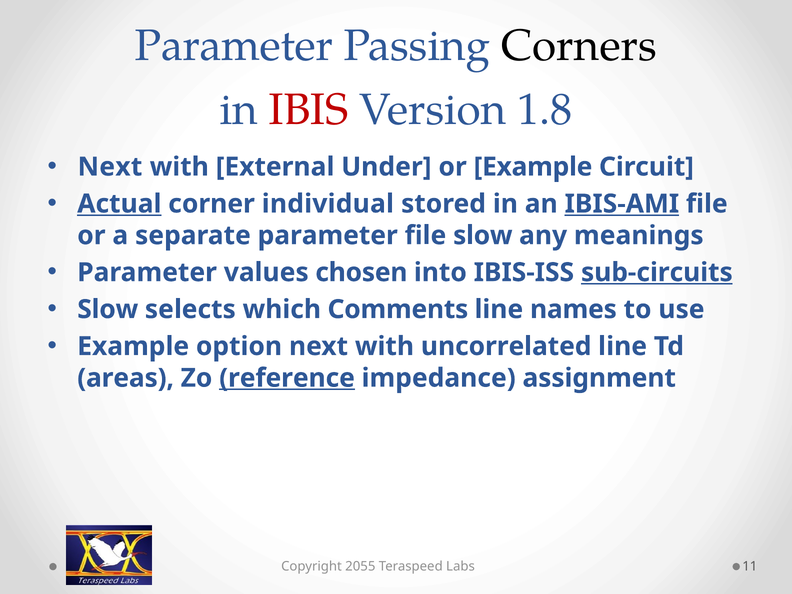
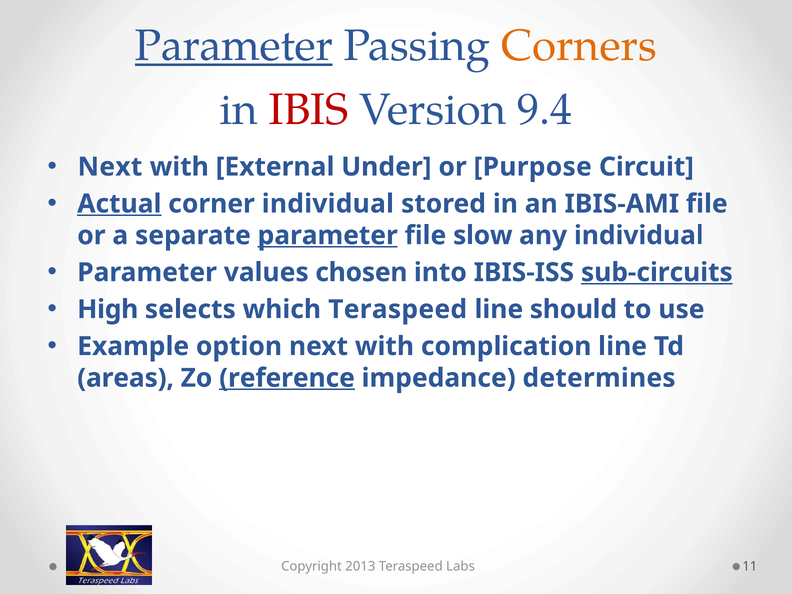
Parameter underline: none -> present (234, 46)
Corners colour: black -> orange (579, 46)
1.8: 1.8 -> 9.4 (545, 110)
or Example: Example -> Purpose (533, 167)
IBIS-AMI underline: present -> none (622, 204)
parameter underline: none -> present (328, 235)
any meanings: meanings -> individual (639, 235)
Slow: Slow -> High (108, 309)
which Comments: Comments -> Teraspeed (398, 309)
names: names -> should (573, 309)
uncorrelated: uncorrelated -> complication (506, 346)
assignment: assignment -> determines (599, 378)
2055: 2055 -> 2013 (360, 566)
